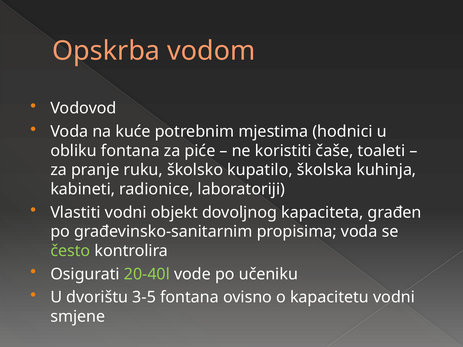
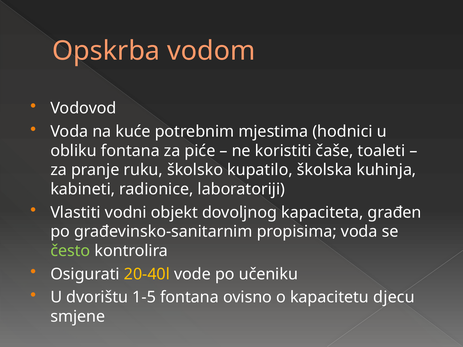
20-40l colour: light green -> yellow (147, 274)
3-5: 3-5 -> 1-5 (144, 297)
kapacitetu vodni: vodni -> djecu (394, 297)
